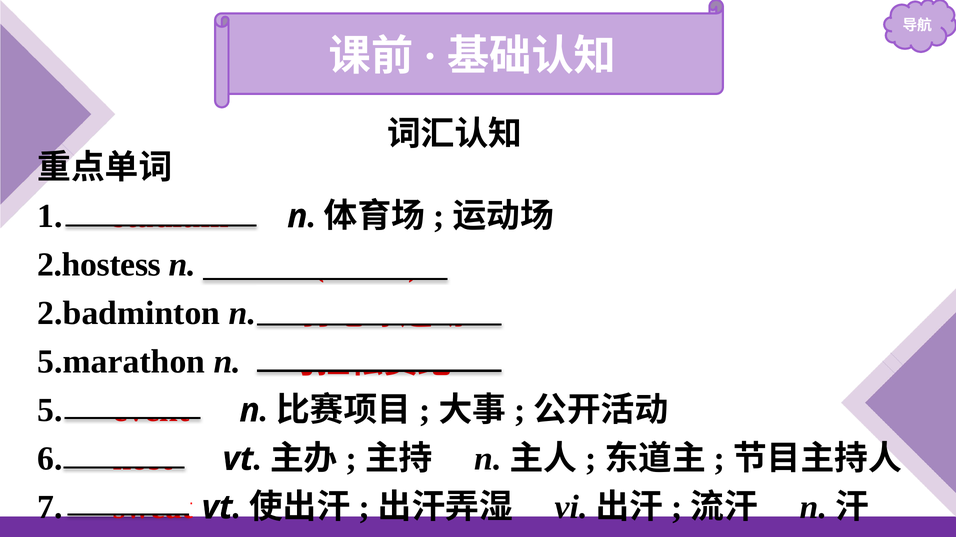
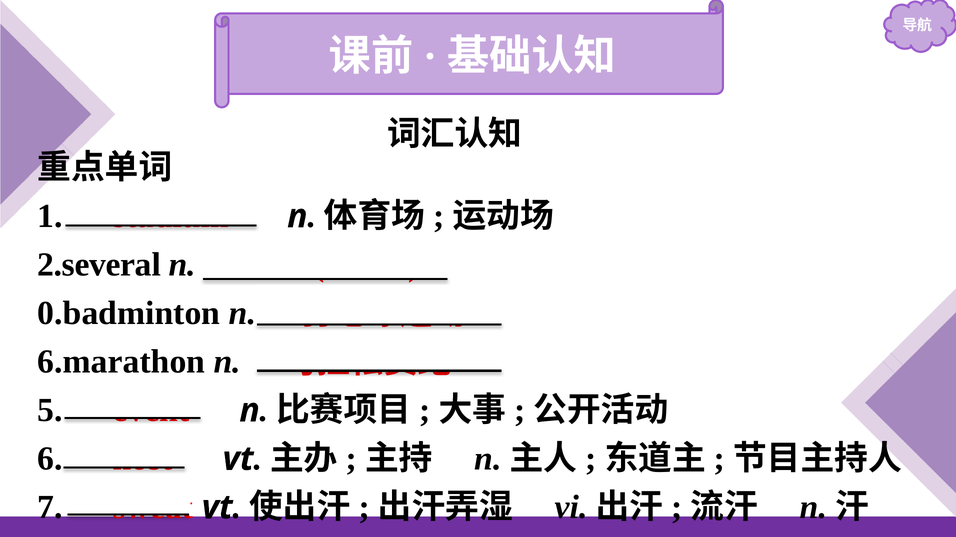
2.hostess: 2.hostess -> 2.several (99, 265)
2.badminton: 2.badminton -> 0.badminton (129, 314)
5.marathon: 5.marathon -> 6.marathon (121, 362)
